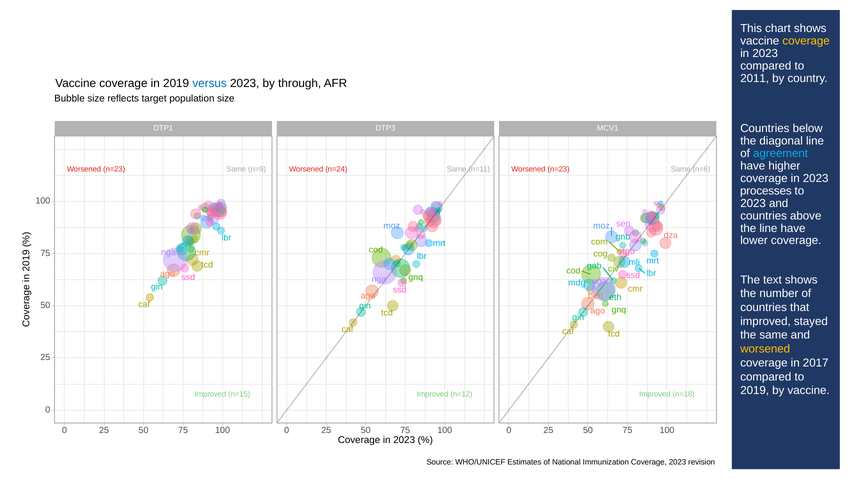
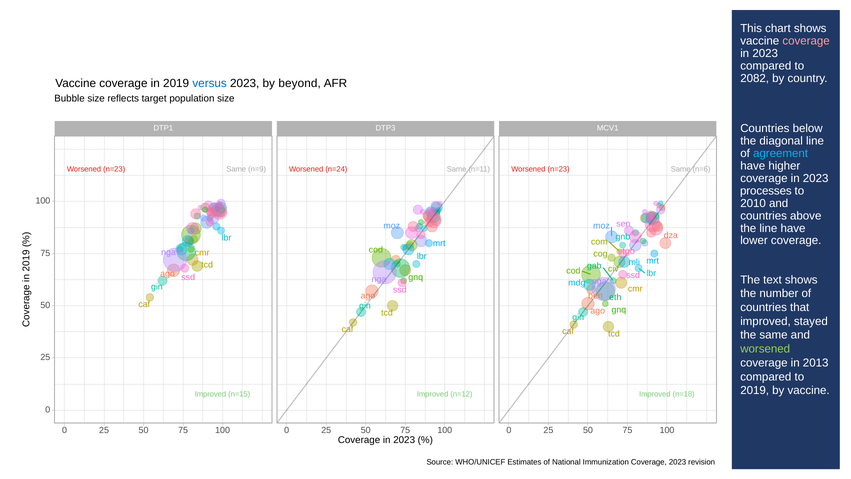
coverage colour: yellow -> pink (806, 41)
2011: 2011 -> 2082 (755, 78)
through: through -> beyond (300, 84)
2023: 2023 -> 2010 (753, 203)
worsened colour: yellow -> light green (765, 349)
2017: 2017 -> 2013 (816, 363)
